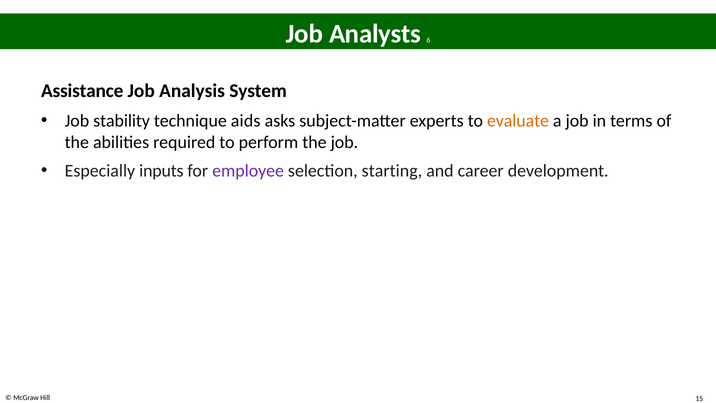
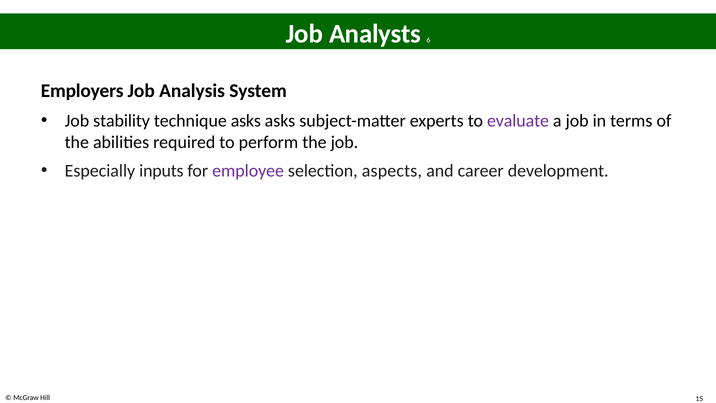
Assistance: Assistance -> Employers (82, 91)
technique aids: aids -> asks (246, 121)
evaluate colour: orange -> purple (518, 121)
starting: starting -> aspects (392, 171)
